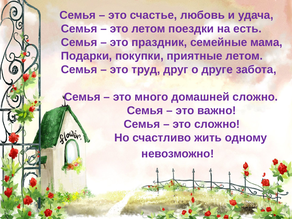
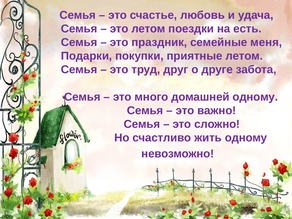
мама: мама -> меня (266, 42)
домашней сложно: сложно -> одному (255, 97)
